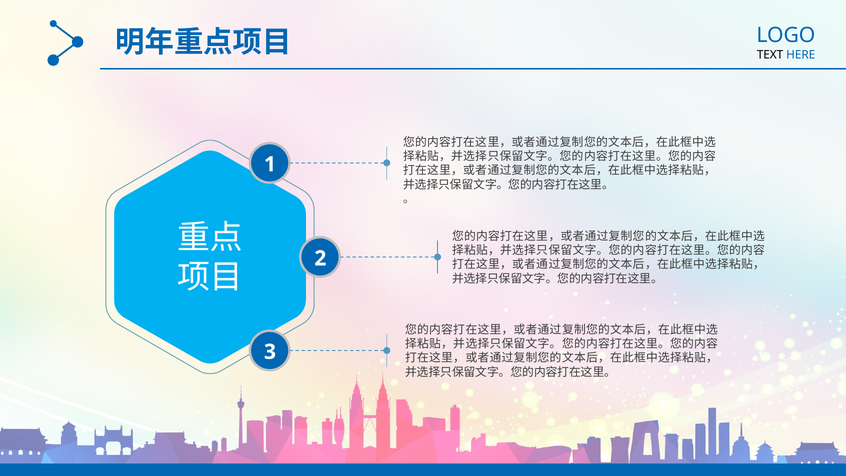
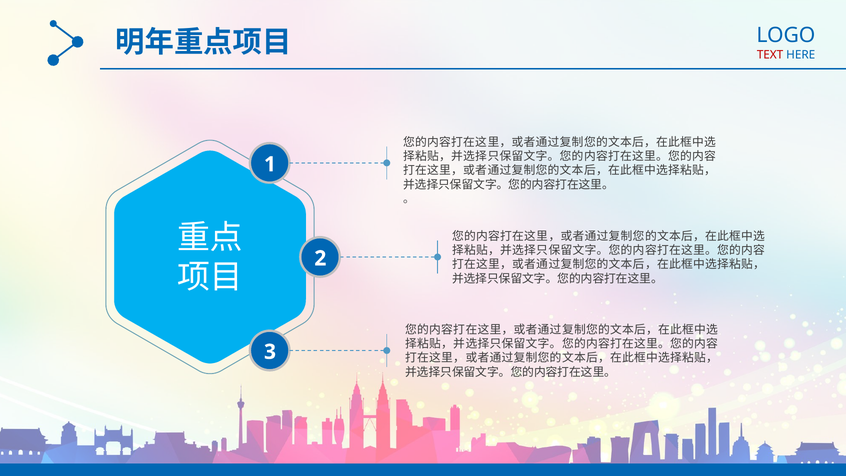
TEXT colour: black -> red (770, 55)
